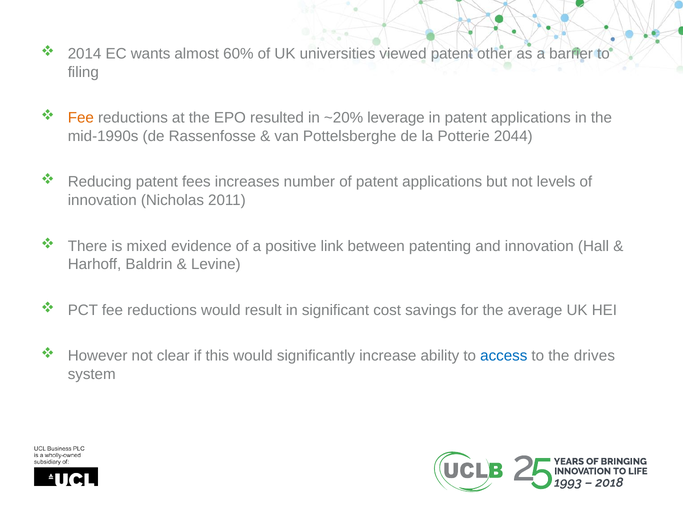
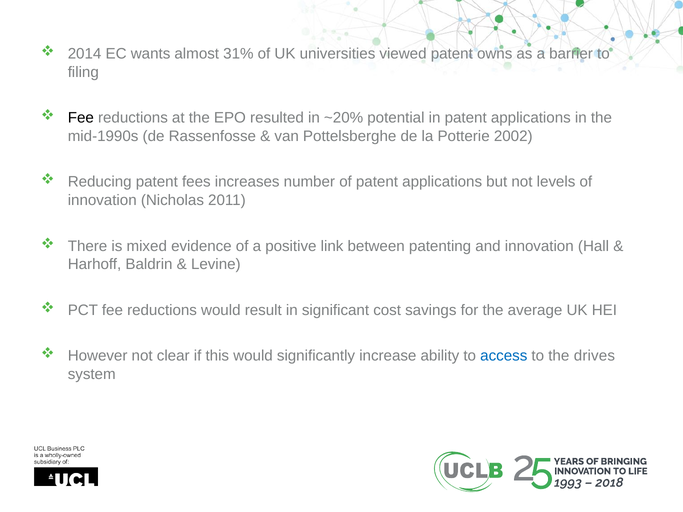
60%: 60% -> 31% (238, 54)
other: other -> owns (495, 54)
Fee colour: orange -> black (81, 118)
leverage: leverage -> potential (396, 118)
2044: 2044 -> 2002 (513, 136)
